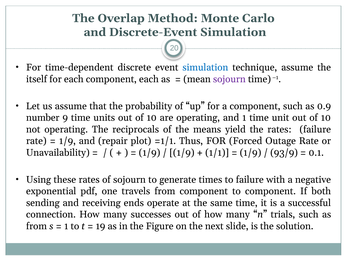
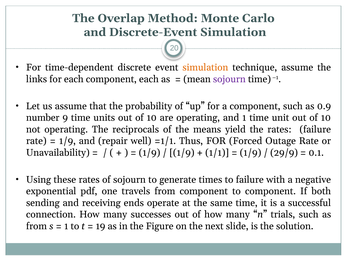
simulation colour: blue -> orange (205, 67)
itself: itself -> links (37, 79)
plot: plot -> well (141, 141)
93/9: 93/9 -> 29/9 (284, 152)
